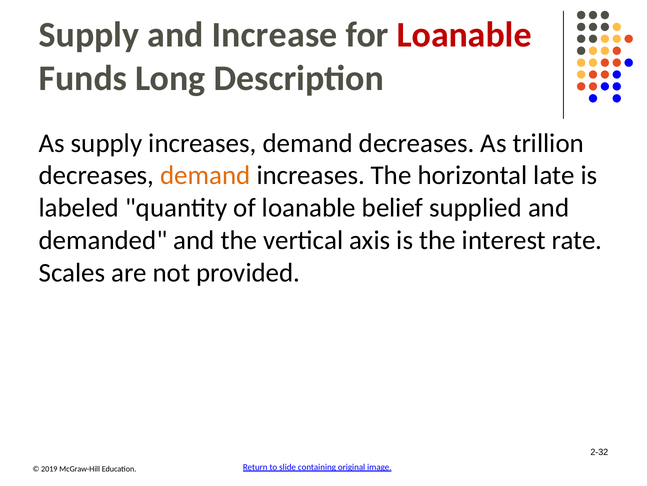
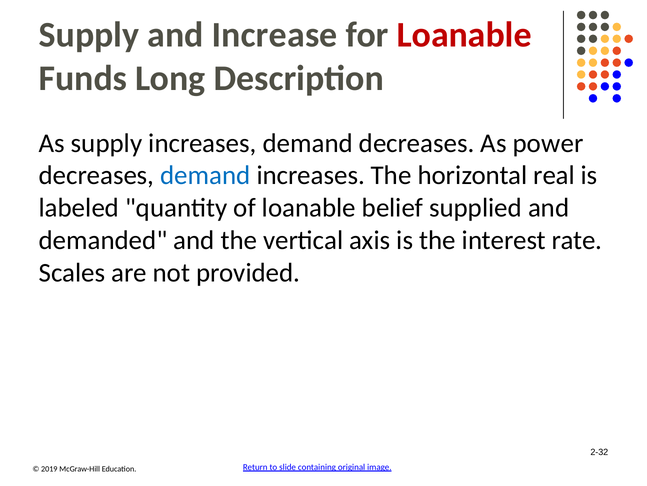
trillion: trillion -> power (548, 143)
demand colour: orange -> blue (205, 175)
late: late -> real (554, 175)
